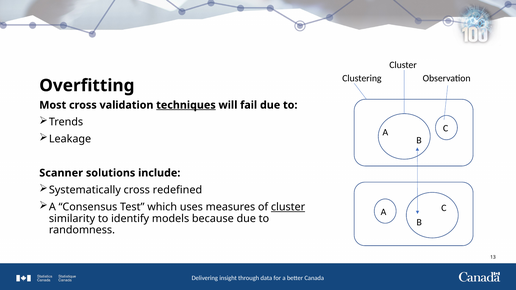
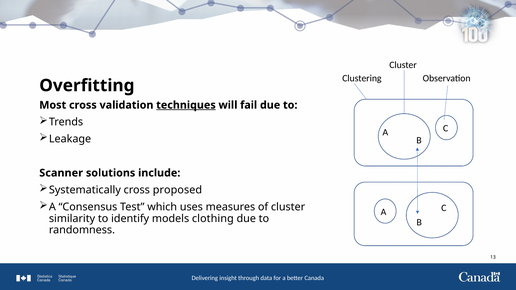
redefined: redefined -> proposed (177, 190)
cluster underline: present -> none (288, 207)
because: because -> clothing (213, 219)
